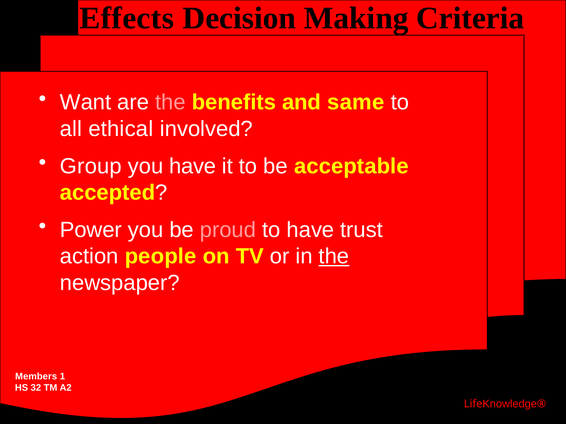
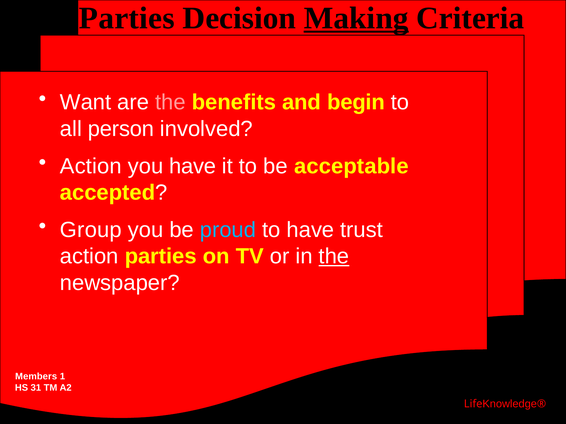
Effects: Effects -> Parties (127, 18)
Making underline: none -> present (356, 18)
same: same -> begin (356, 103)
ethical: ethical -> person (121, 129)
Group: Group -> Action (91, 166)
Power: Power -> Group (91, 230)
proud colour: pink -> light blue (228, 230)
action people: people -> parties (161, 257)
32: 32 -> 31 (36, 388)
